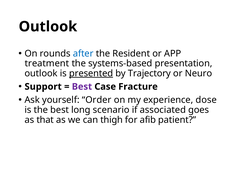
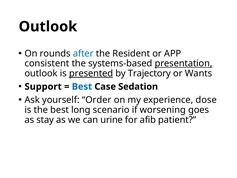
treatment: treatment -> consistent (47, 63)
presentation underline: none -> present (184, 63)
Neuro: Neuro -> Wants (199, 73)
Best colour: purple -> blue (82, 87)
Fracture: Fracture -> Sedation (138, 87)
associated: associated -> worsening (163, 110)
that: that -> stay (45, 120)
thigh: thigh -> urine (112, 120)
